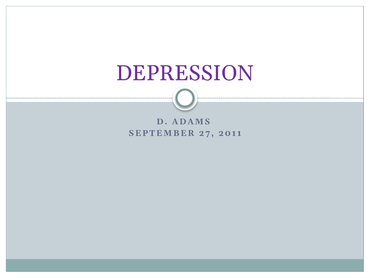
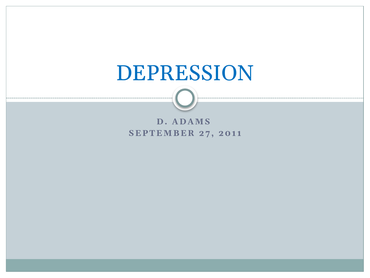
DEPRESSION colour: purple -> blue (185, 73)
